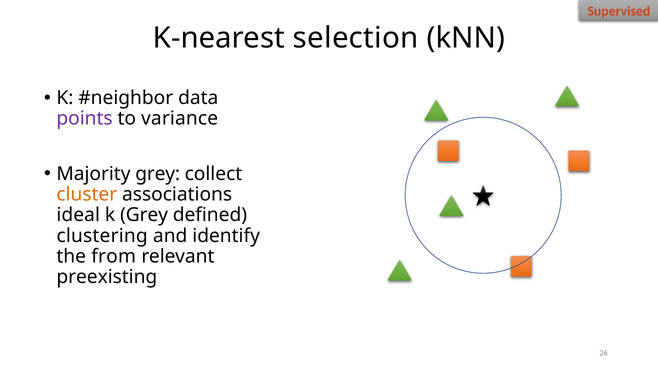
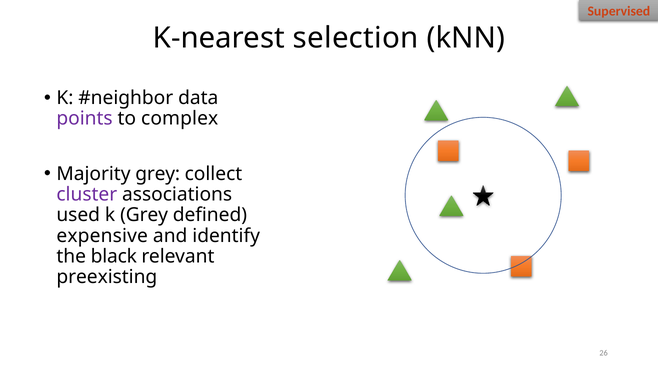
variance: variance -> complex (180, 119)
cluster colour: orange -> purple (87, 194)
ideal: ideal -> used (78, 215)
clustering: clustering -> expensive (102, 236)
from: from -> black (114, 257)
